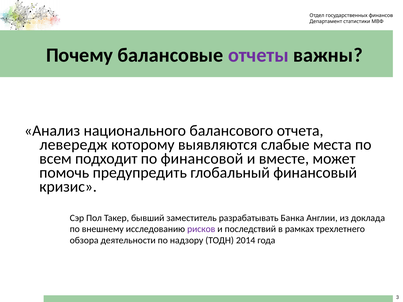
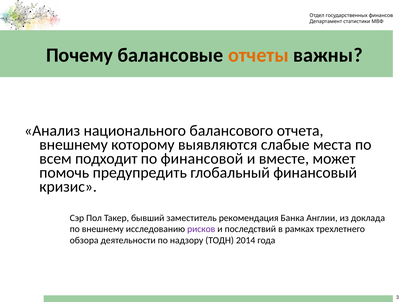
отчеты colour: purple -> orange (258, 55)
левередж: левередж -> внешнему (74, 145)
разрабатывать: разрабатывать -> рекомендация (249, 218)
